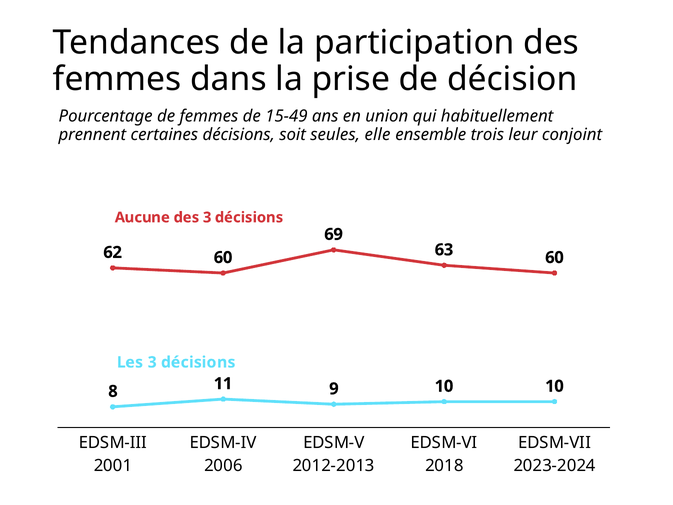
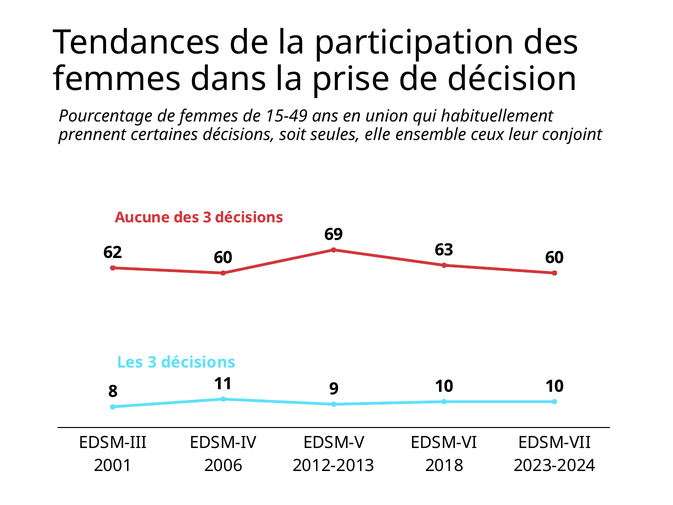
trois: trois -> ceux (487, 134)
